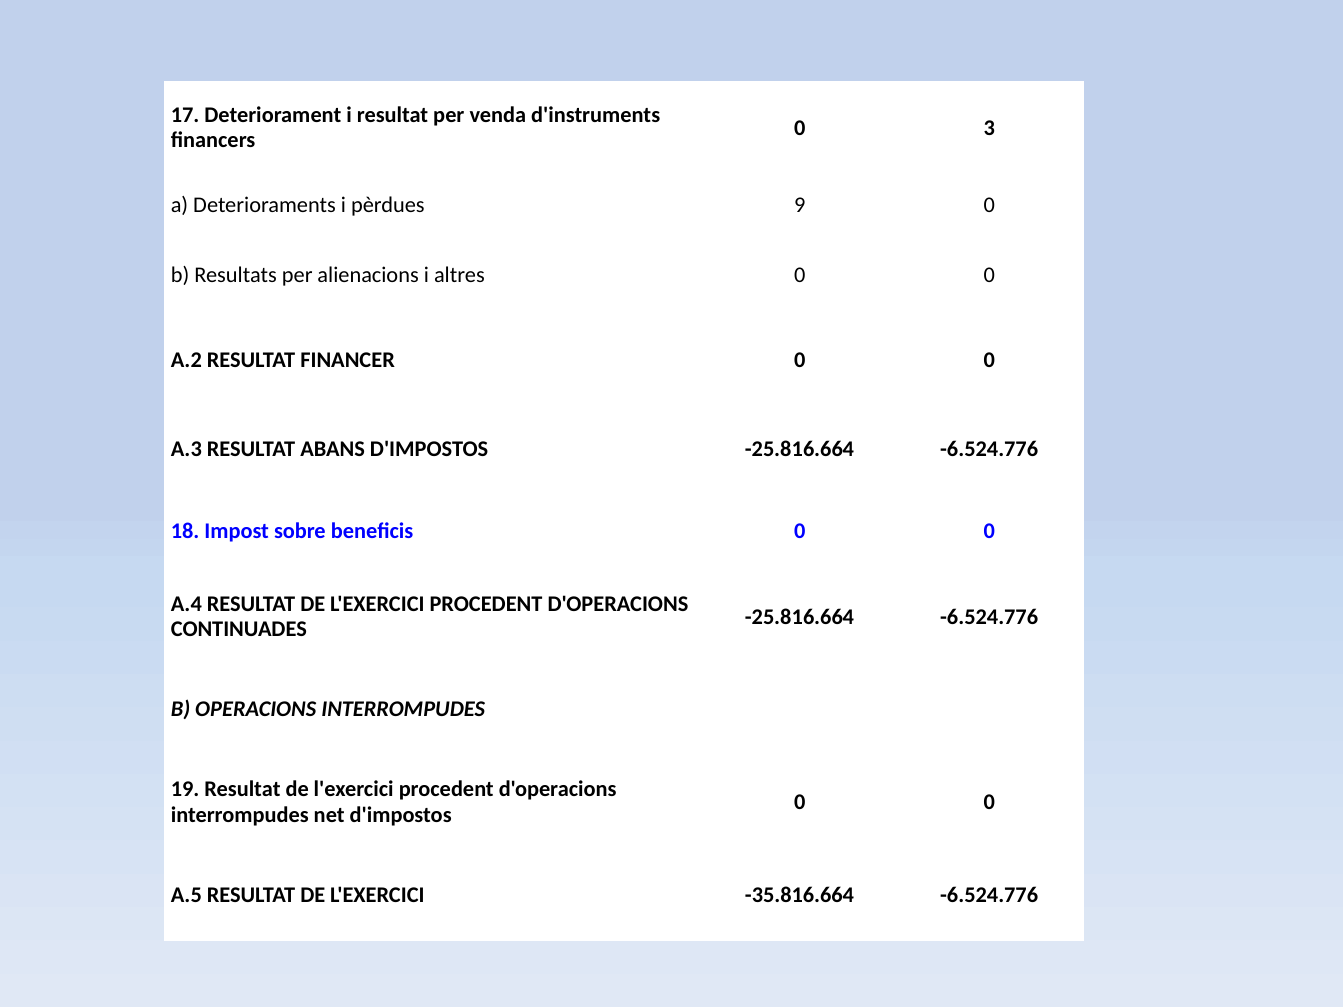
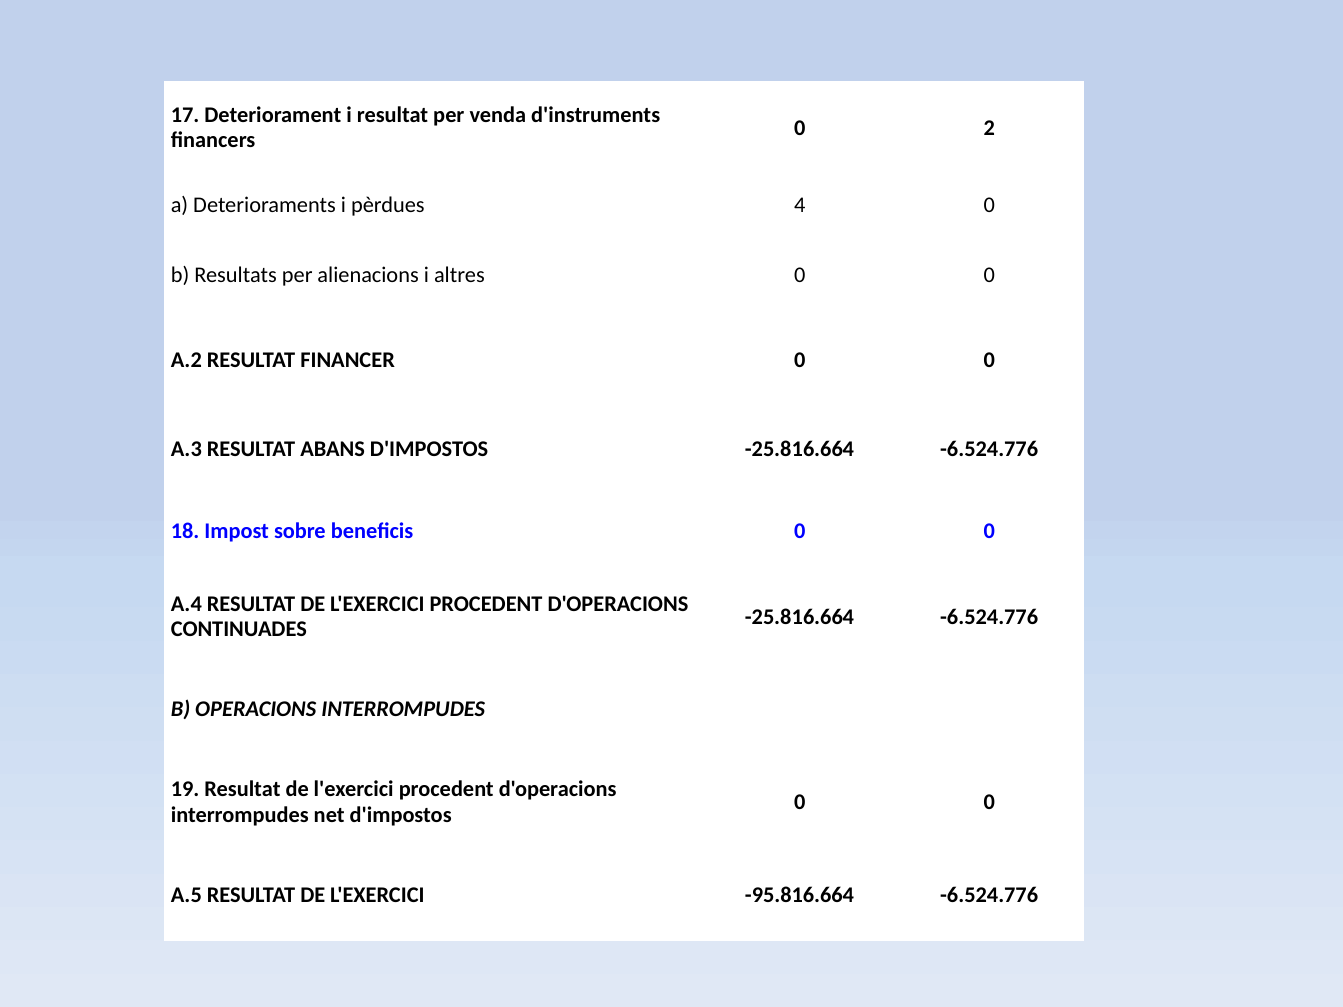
3: 3 -> 2 (989, 128)
9: 9 -> 4 (800, 205)
-35.816.664: -35.816.664 -> -95.816.664 (800, 895)
